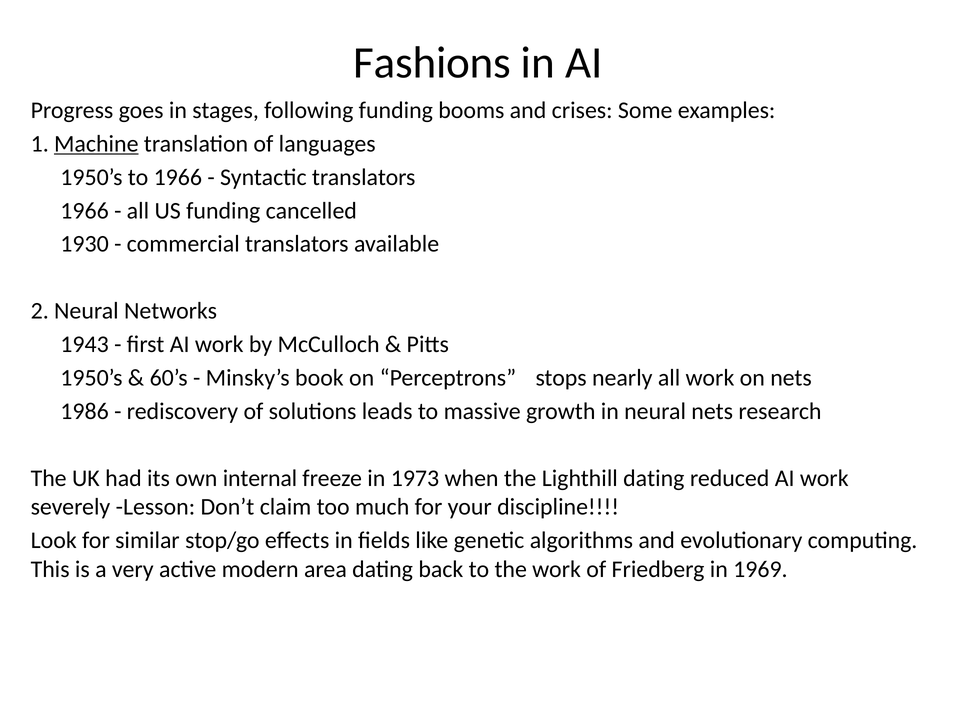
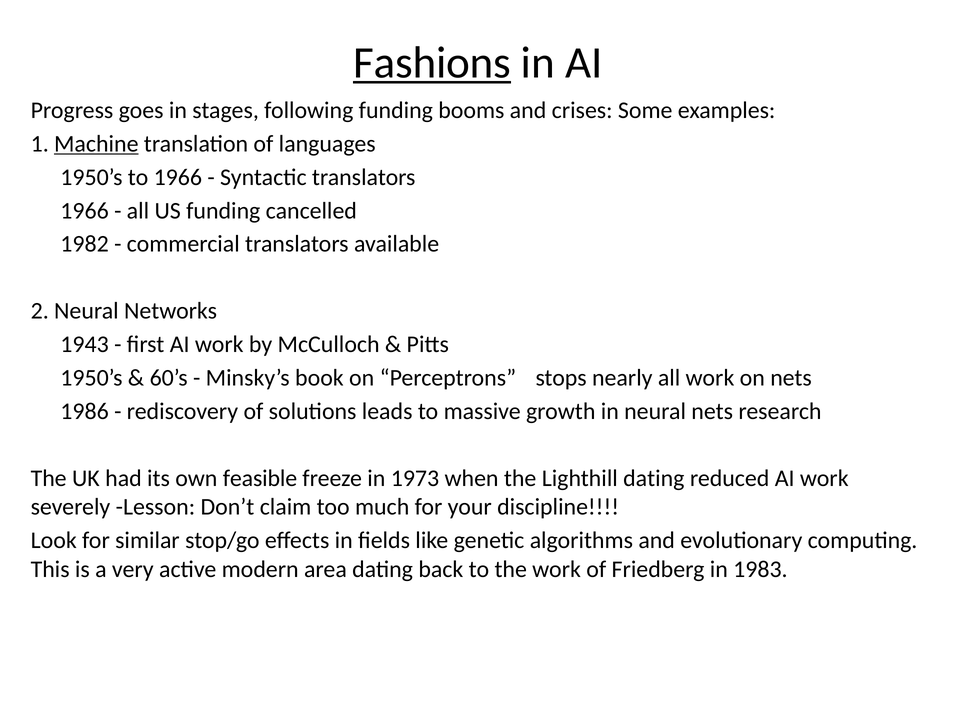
Fashions underline: none -> present (432, 63)
1930: 1930 -> 1982 (85, 244)
internal: internal -> feasible (260, 478)
1969: 1969 -> 1983 (760, 569)
